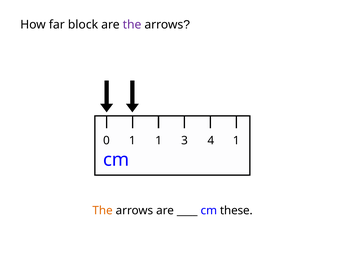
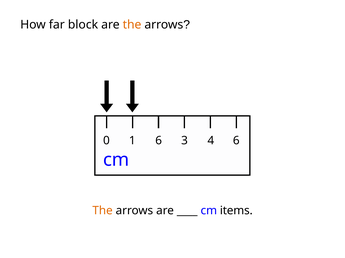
the colour: purple -> orange (132, 25)
1 1: 1 -> 6 (159, 141)
4 1: 1 -> 6 (236, 141)
these: these -> items (236, 211)
